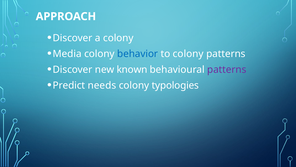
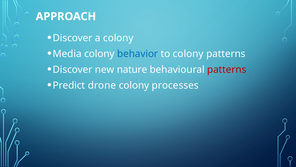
known: known -> nature (132, 69)
patterns colour: purple -> red (227, 69)
needs: needs -> drone (102, 85)
typologies: typologies -> processes (175, 85)
